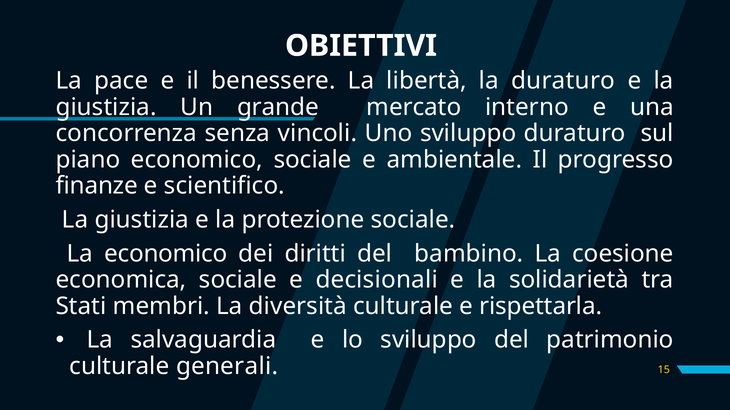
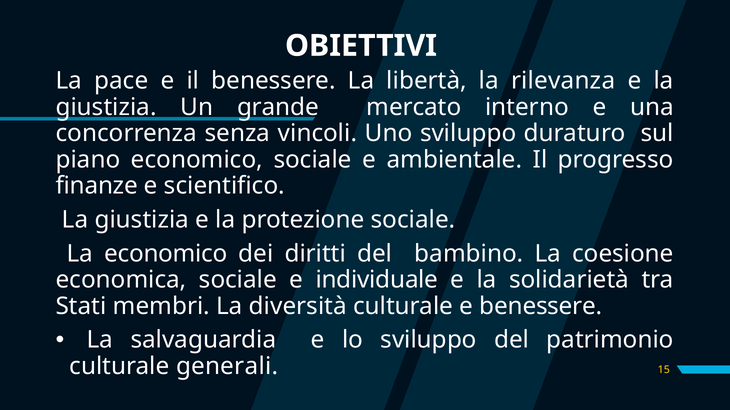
la duraturo: duraturo -> rilevanza (563, 81)
decisionali: decisionali -> individuale (377, 280)
e rispettarla: rispettarla -> benessere (541, 307)
